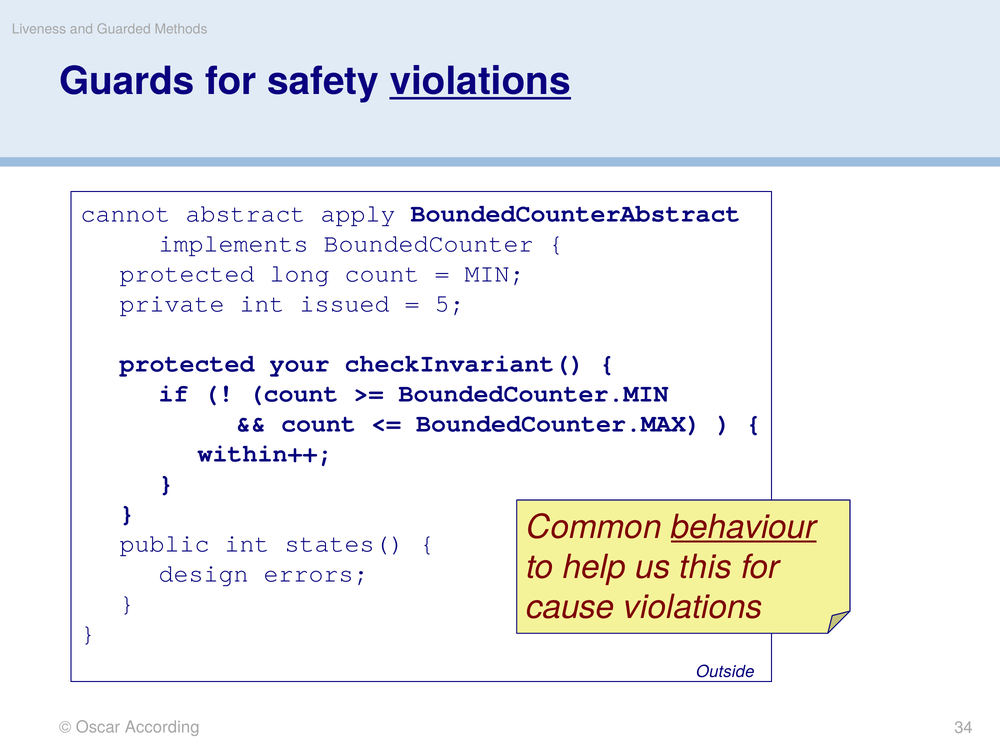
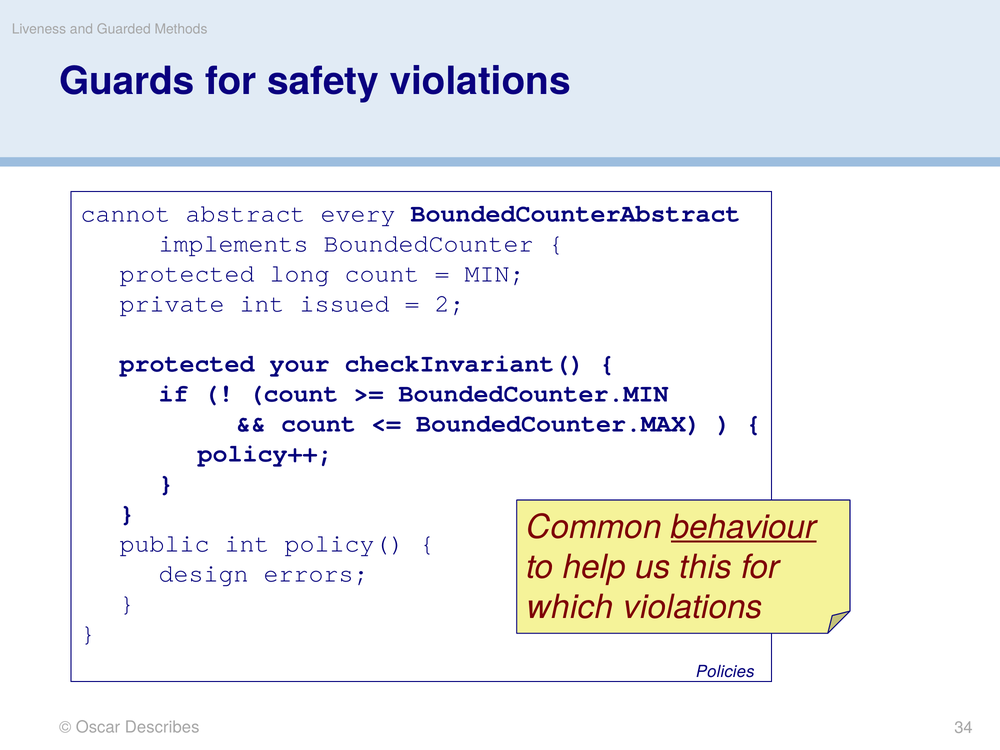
violations underline: present -> none (480, 81)
apply: apply -> every (358, 213)
5: 5 -> 2 (450, 303)
within++: within++ -> policy++ (265, 453)
states(: states( -> policy( (345, 543)
cause: cause -> which (570, 607)
Outside: Outside -> Policies (725, 672)
According: According -> Describes (162, 727)
